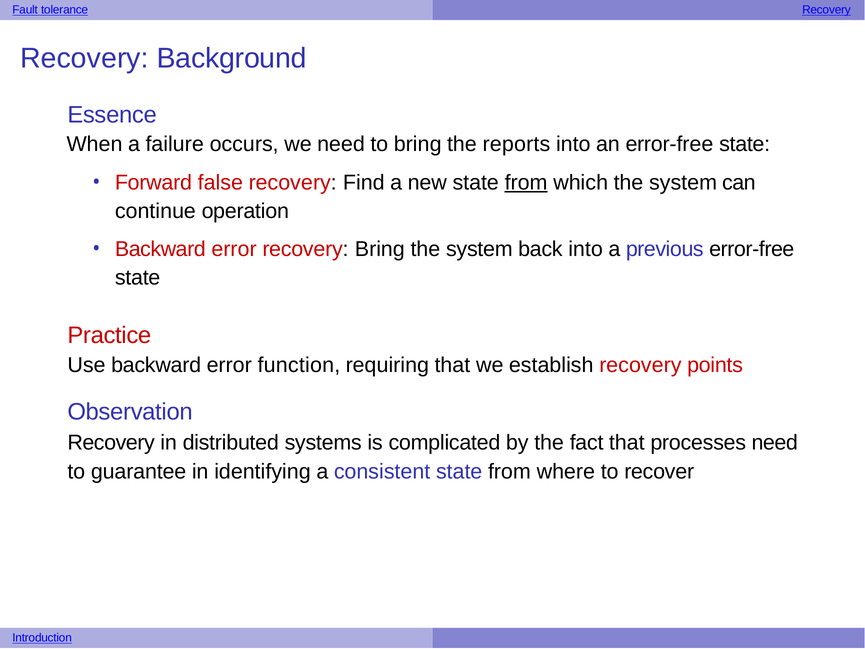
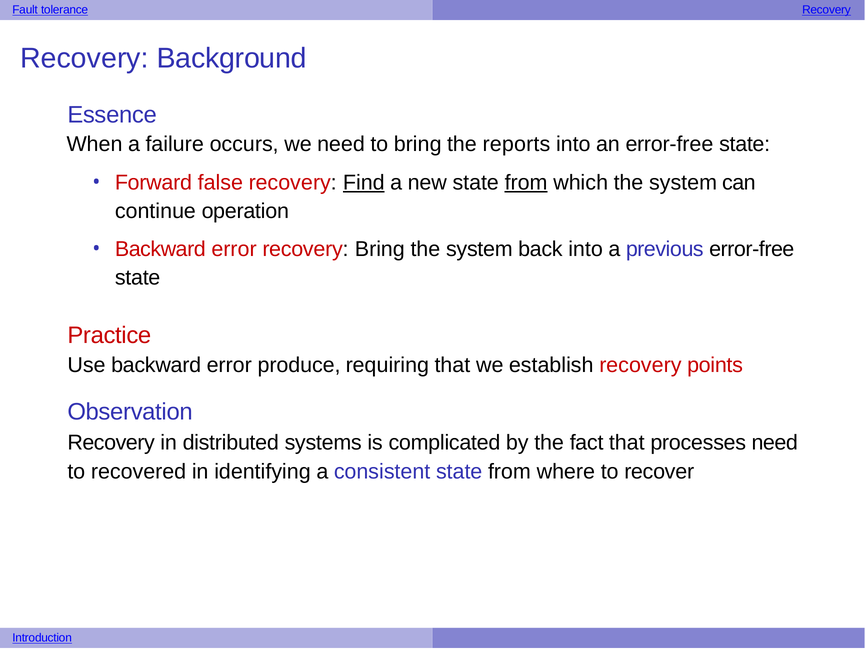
Find underline: none -> present (364, 183)
function: function -> produce (299, 365)
guarantee: guarantee -> recovered (139, 472)
